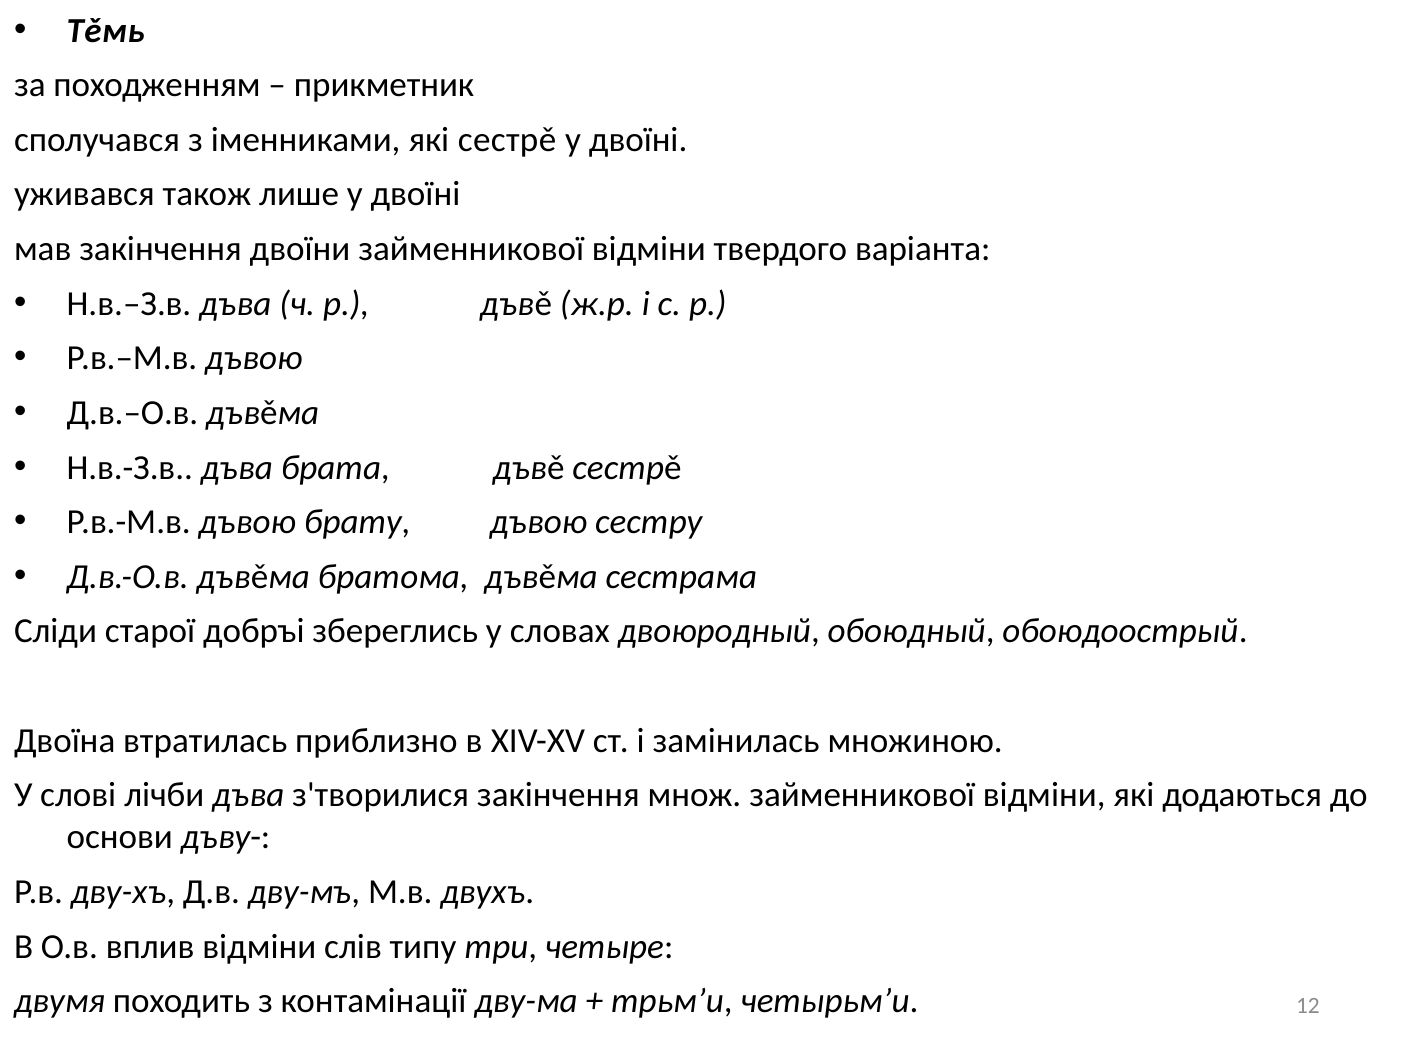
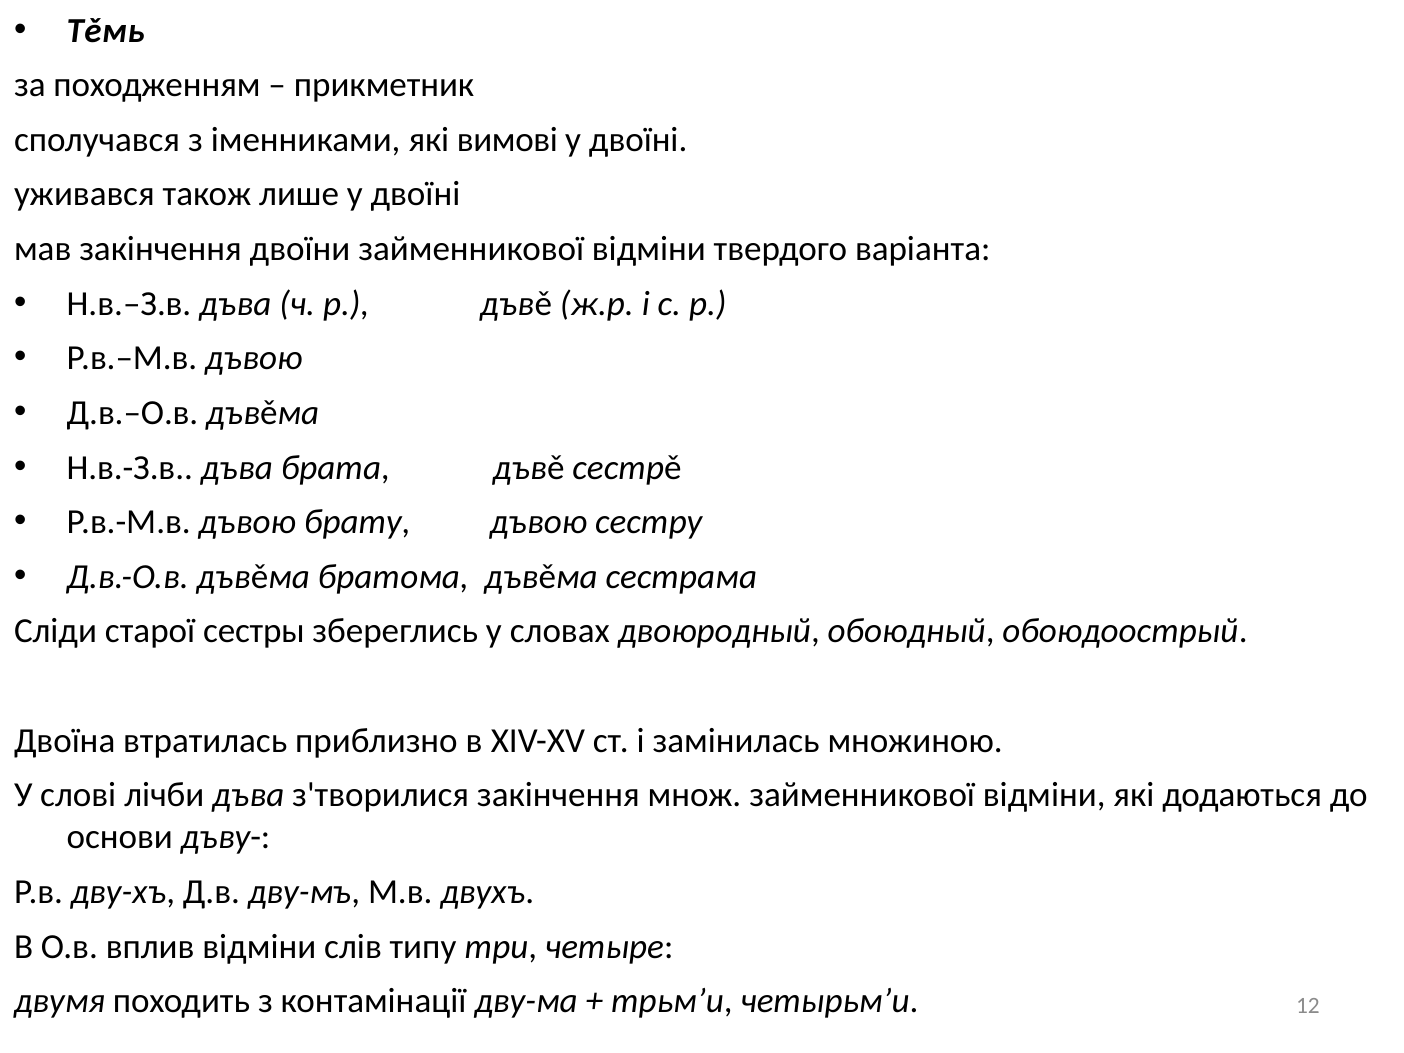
які сестрě: сестрě -> вимові (507, 140)
добръі: добръі -> сестры (254, 631)
